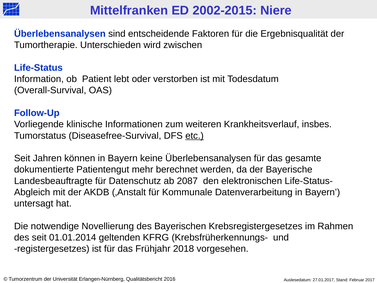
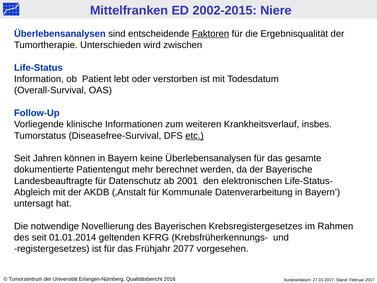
Faktoren underline: none -> present (211, 34)
2087: 2087 -> 2001 (187, 181)
2018: 2018 -> 2077 (184, 249)
